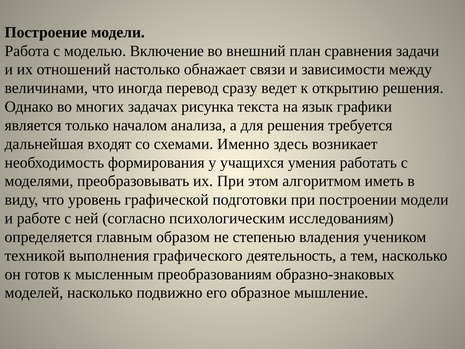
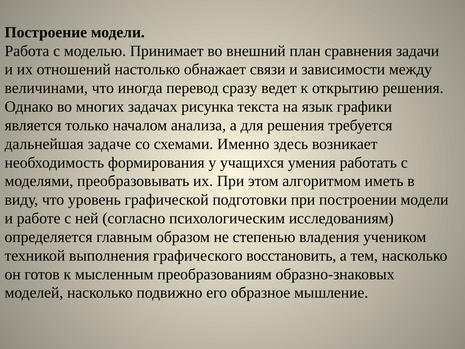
Включение: Включение -> Принимает (167, 51)
входят: входят -> задаче (109, 144)
деятельность: деятельность -> восстановить (291, 255)
